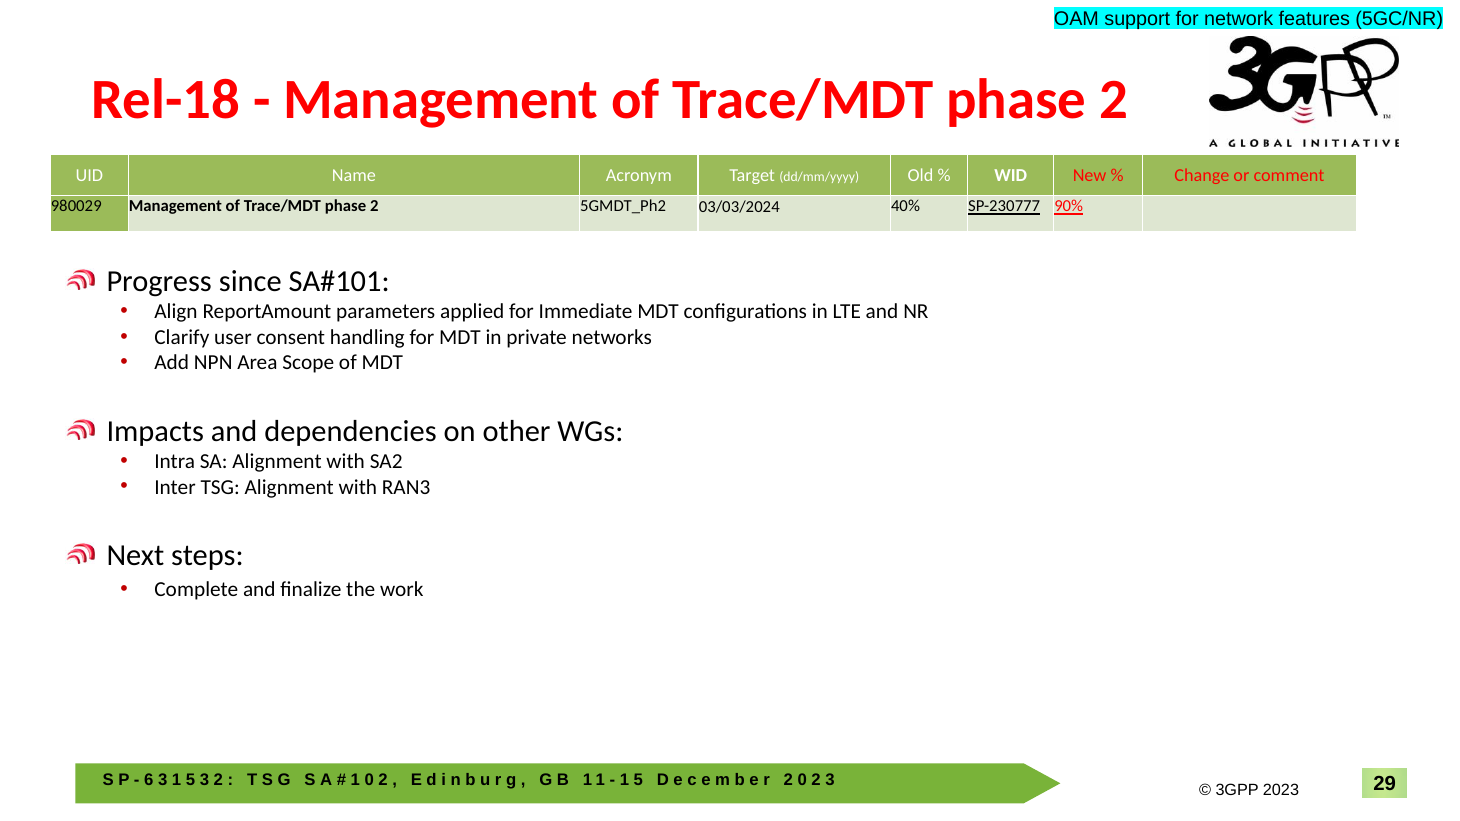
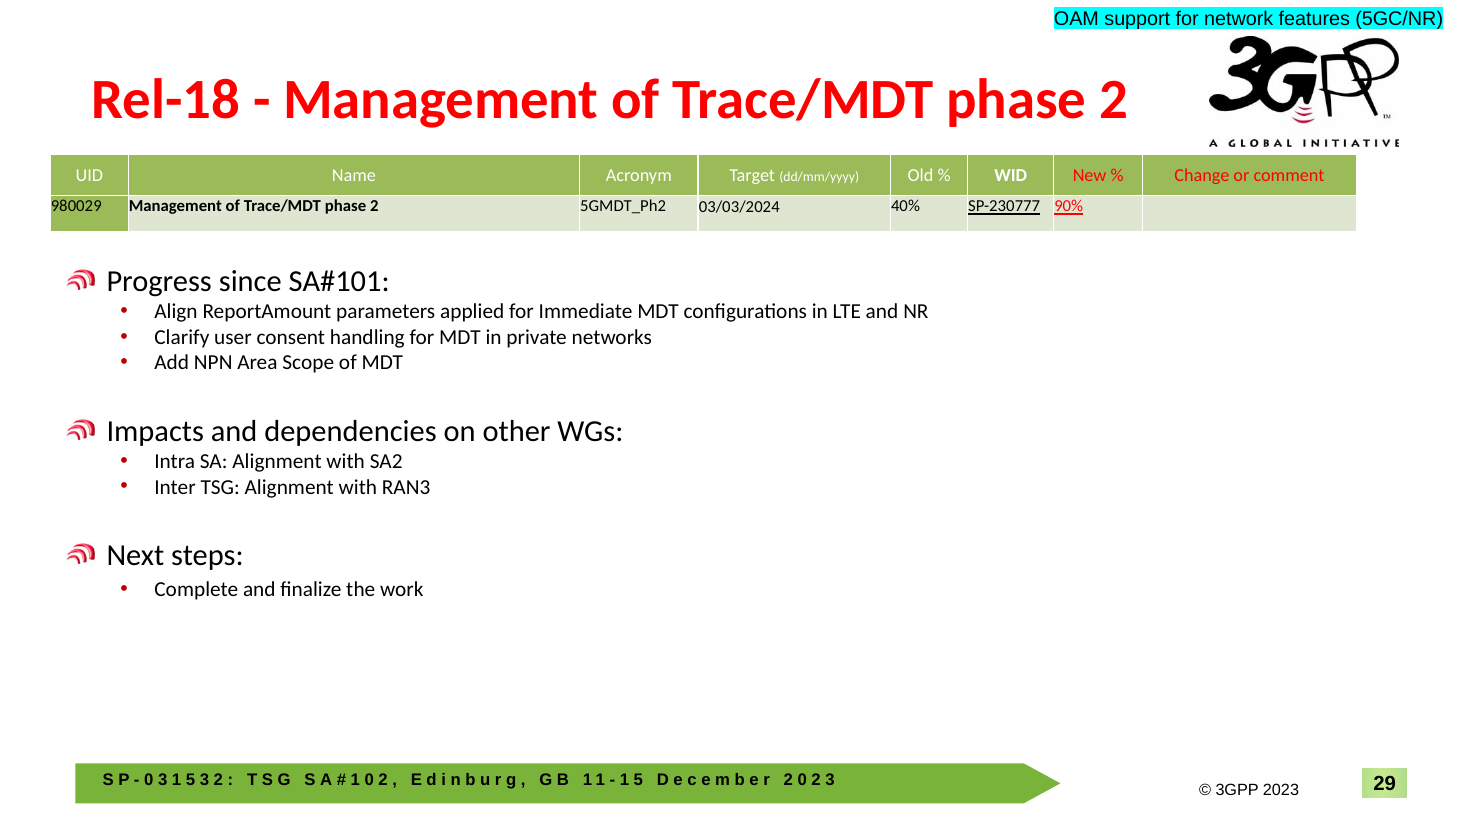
6: 6 -> 0 (149, 780)
